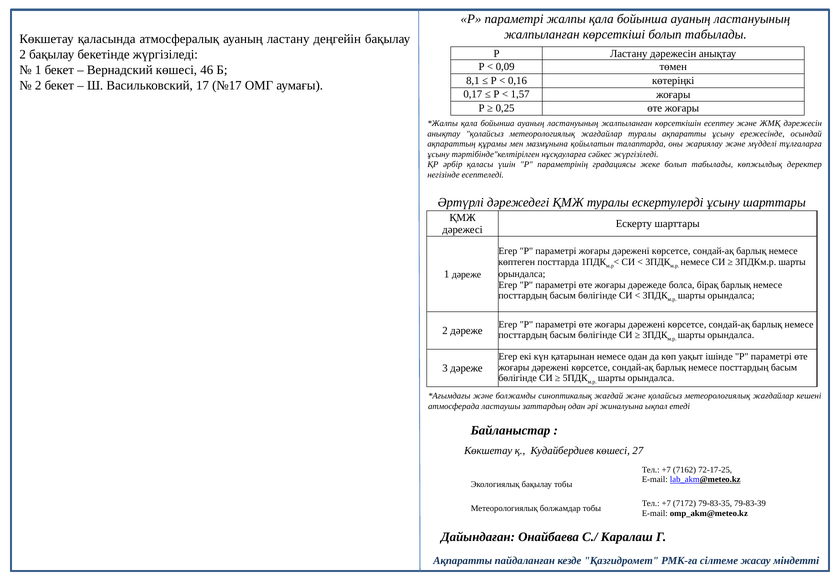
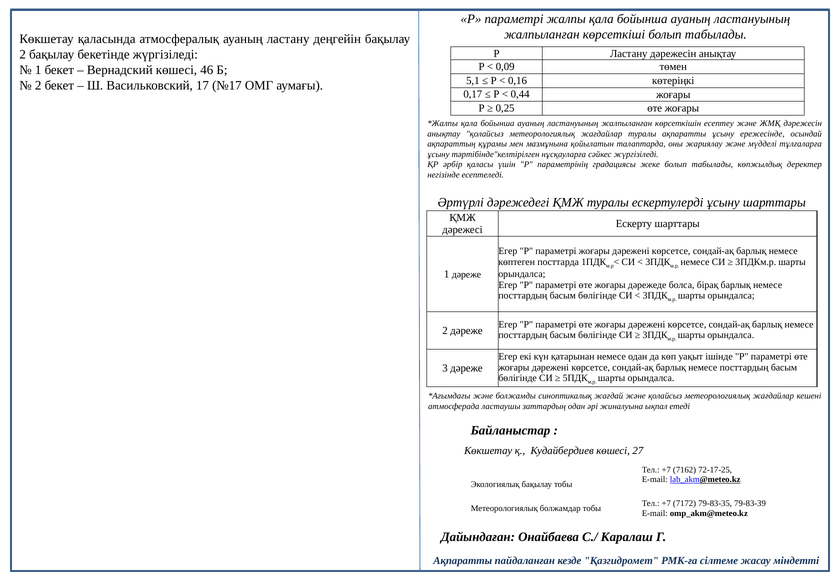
8,1: 8,1 -> 5,1 (473, 81)
1,57: 1,57 -> 0,44 (520, 95)
